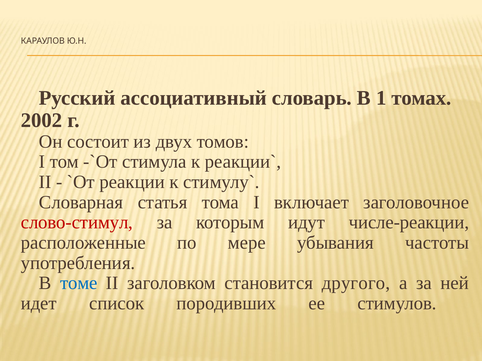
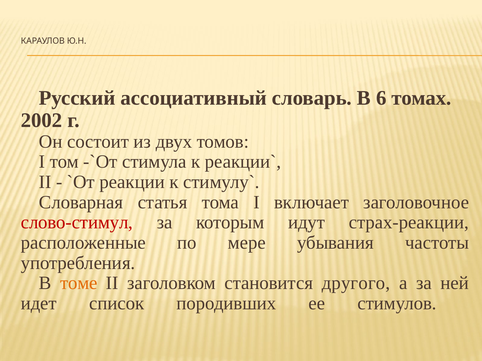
1: 1 -> 6 (381, 98)
числе-реакции: числе-реакции -> страх-реакции (409, 223)
томе colour: blue -> orange (79, 283)
